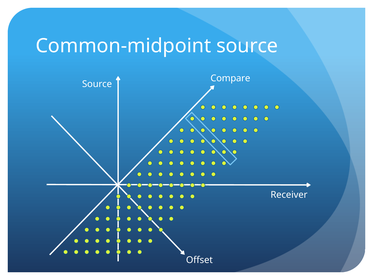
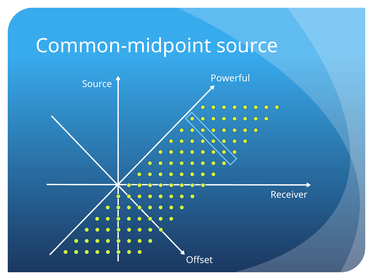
Compare: Compare -> Powerful (230, 78)
